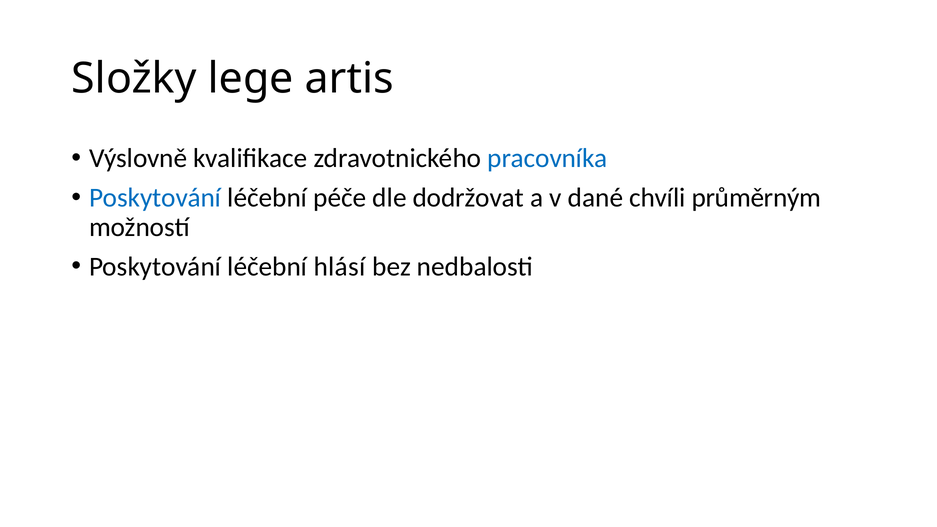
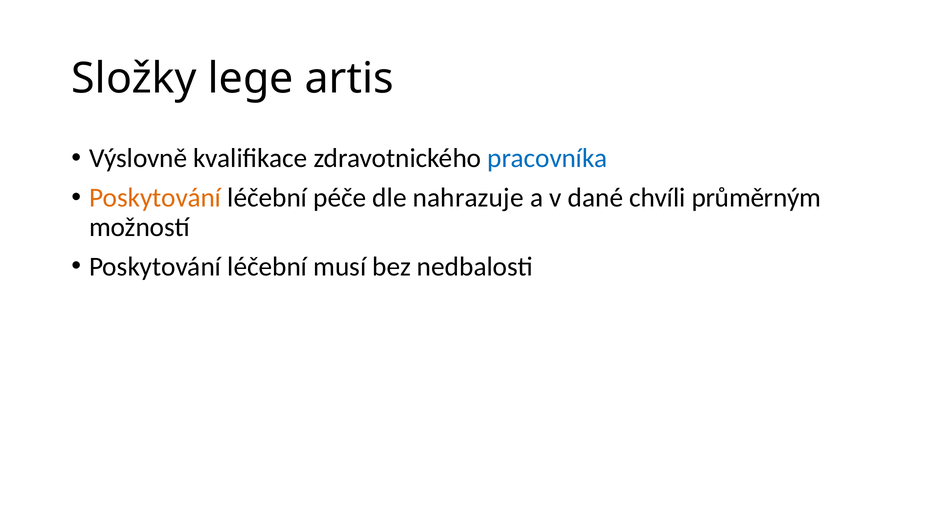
Poskytování colour: blue -> orange (155, 198)
dodržovat: dodržovat -> nahrazuje (468, 198)
hlásí: hlásí -> musí (340, 267)
